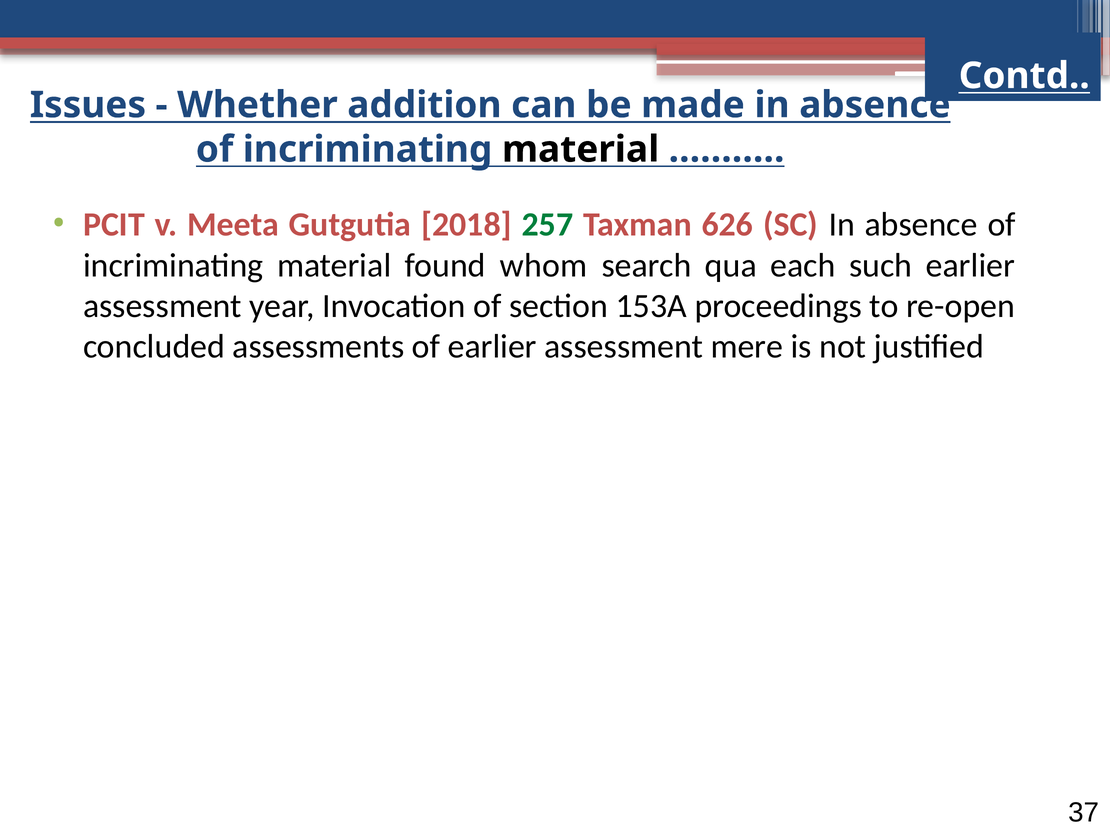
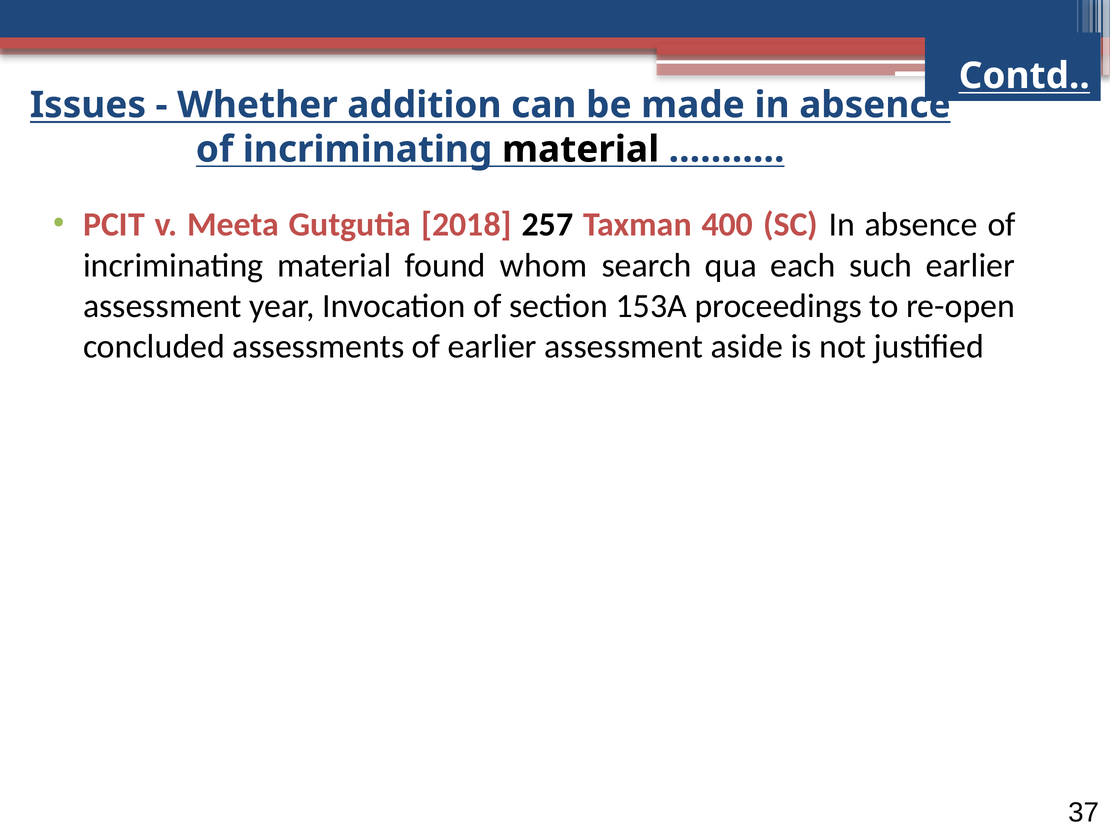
257 colour: green -> black (547, 225)
626: 626 -> 400 (727, 225)
mere: mere -> aside (747, 347)
